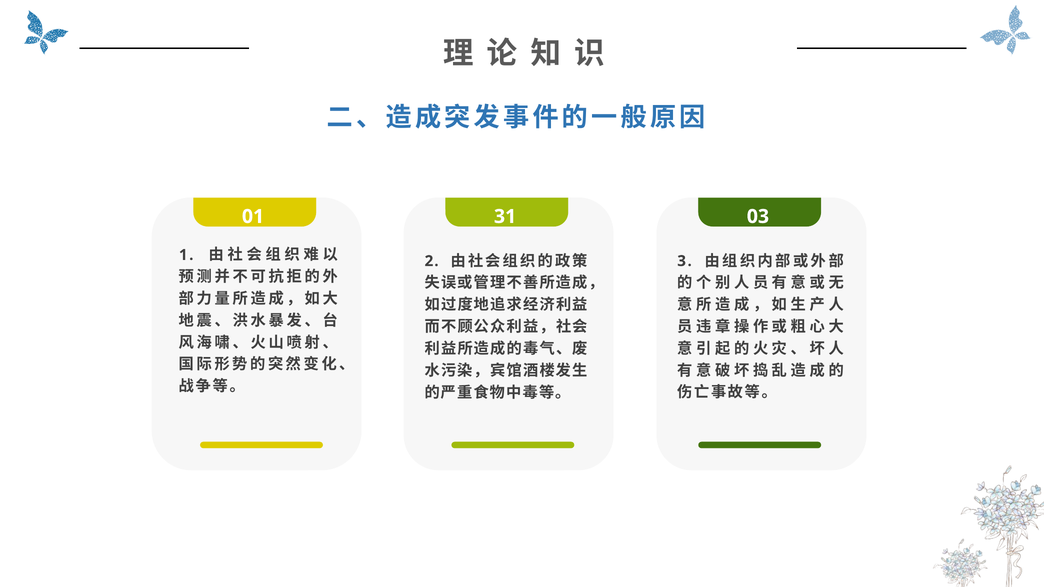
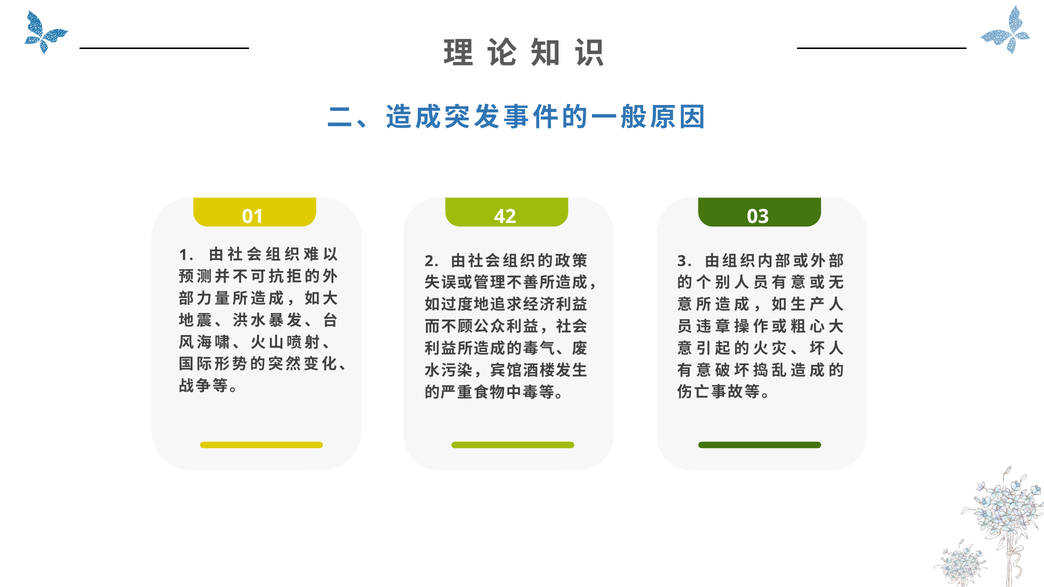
31: 31 -> 42 (505, 217)
